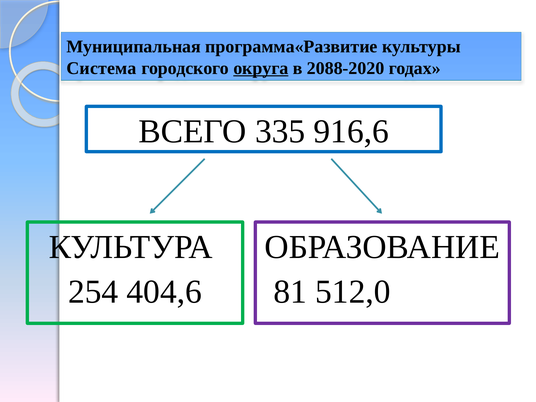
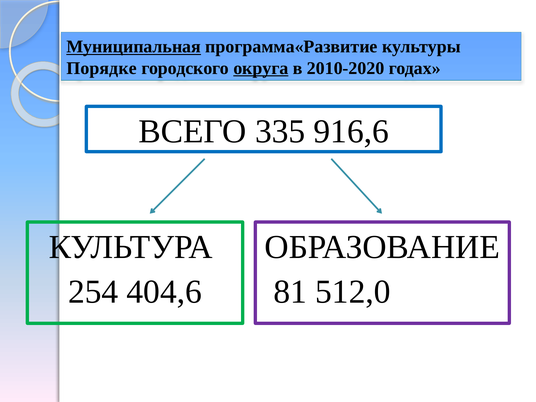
Муниципальная underline: none -> present (134, 47)
Система: Система -> Порядке (102, 68)
2088-2020: 2088-2020 -> 2010-2020 (346, 68)
